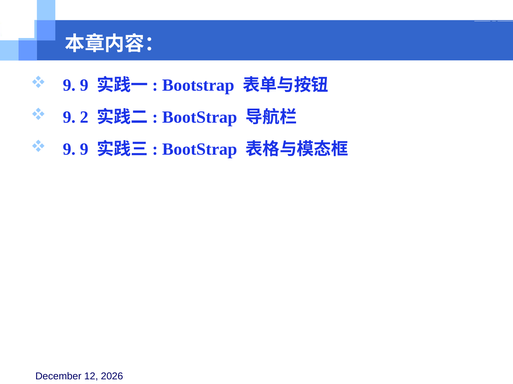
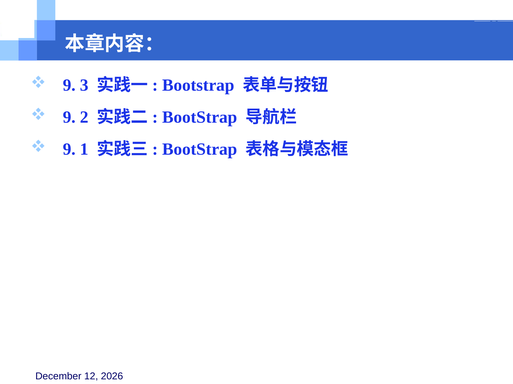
9: 9 -> 3 (84, 85)
9: 9 -> 1 (84, 150)
